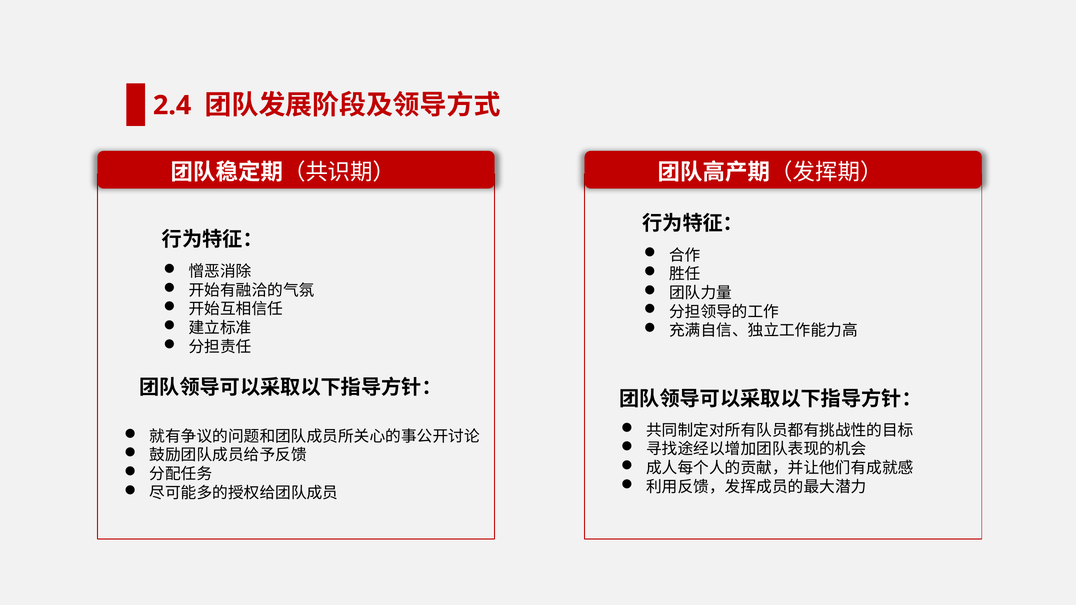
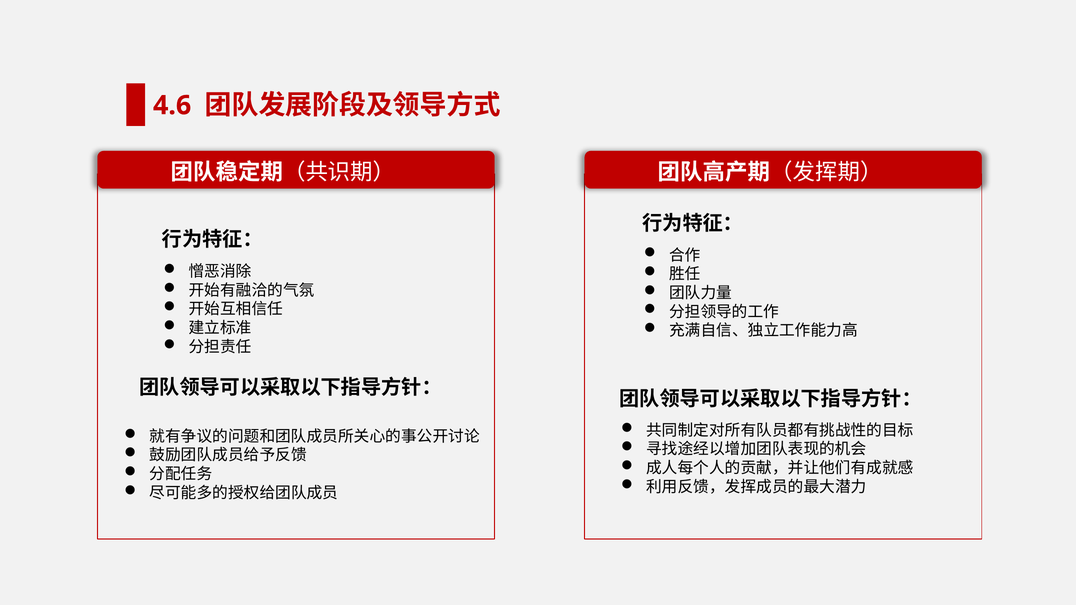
2.4: 2.4 -> 4.6 (172, 105)
